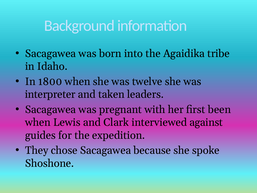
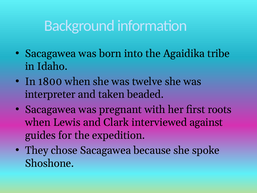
leaders: leaders -> beaded (145, 94)
been: been -> roots (220, 109)
